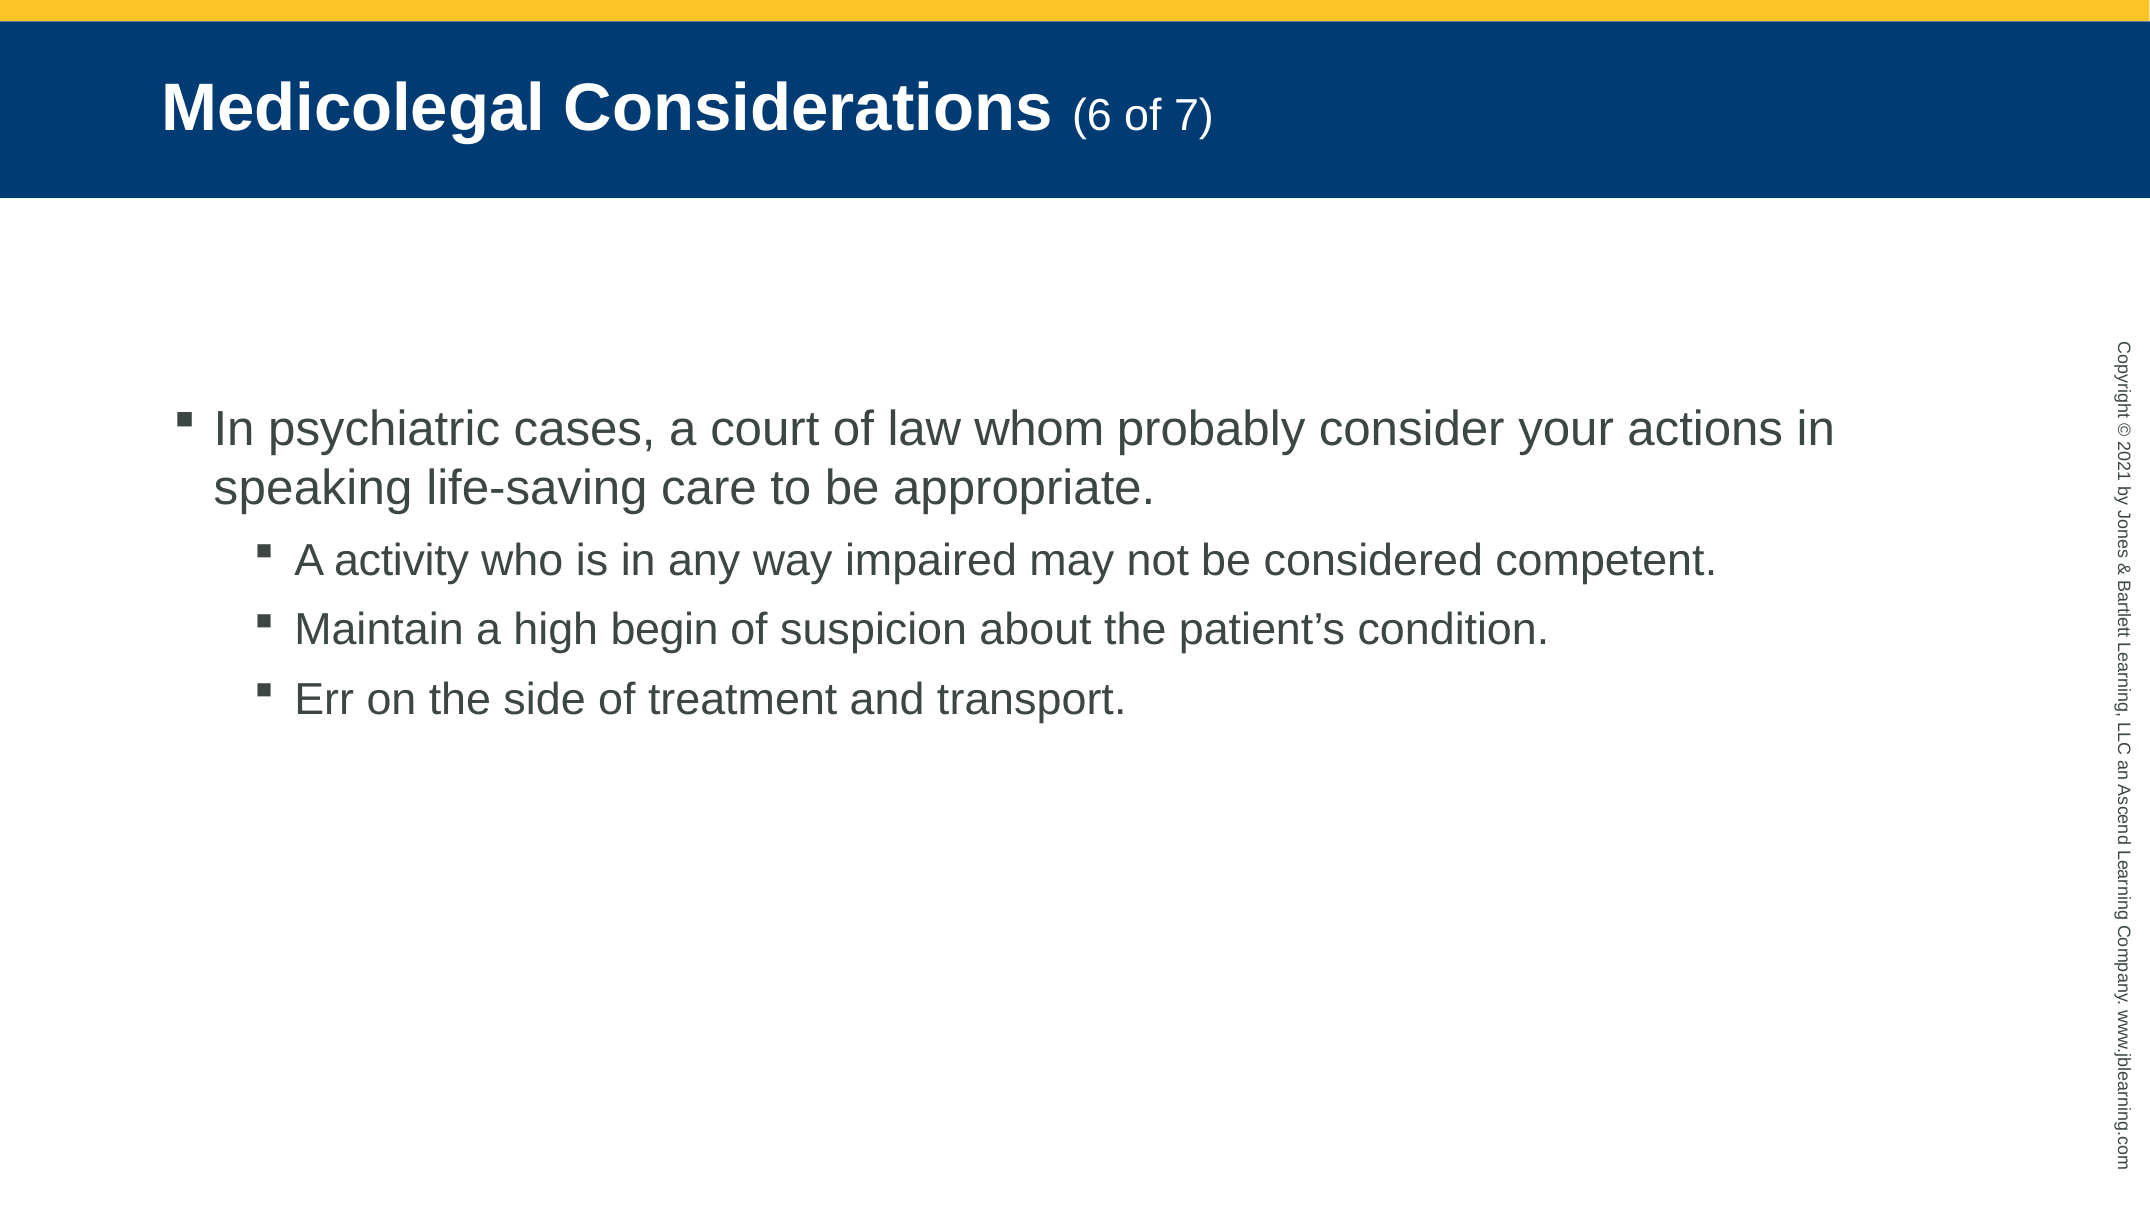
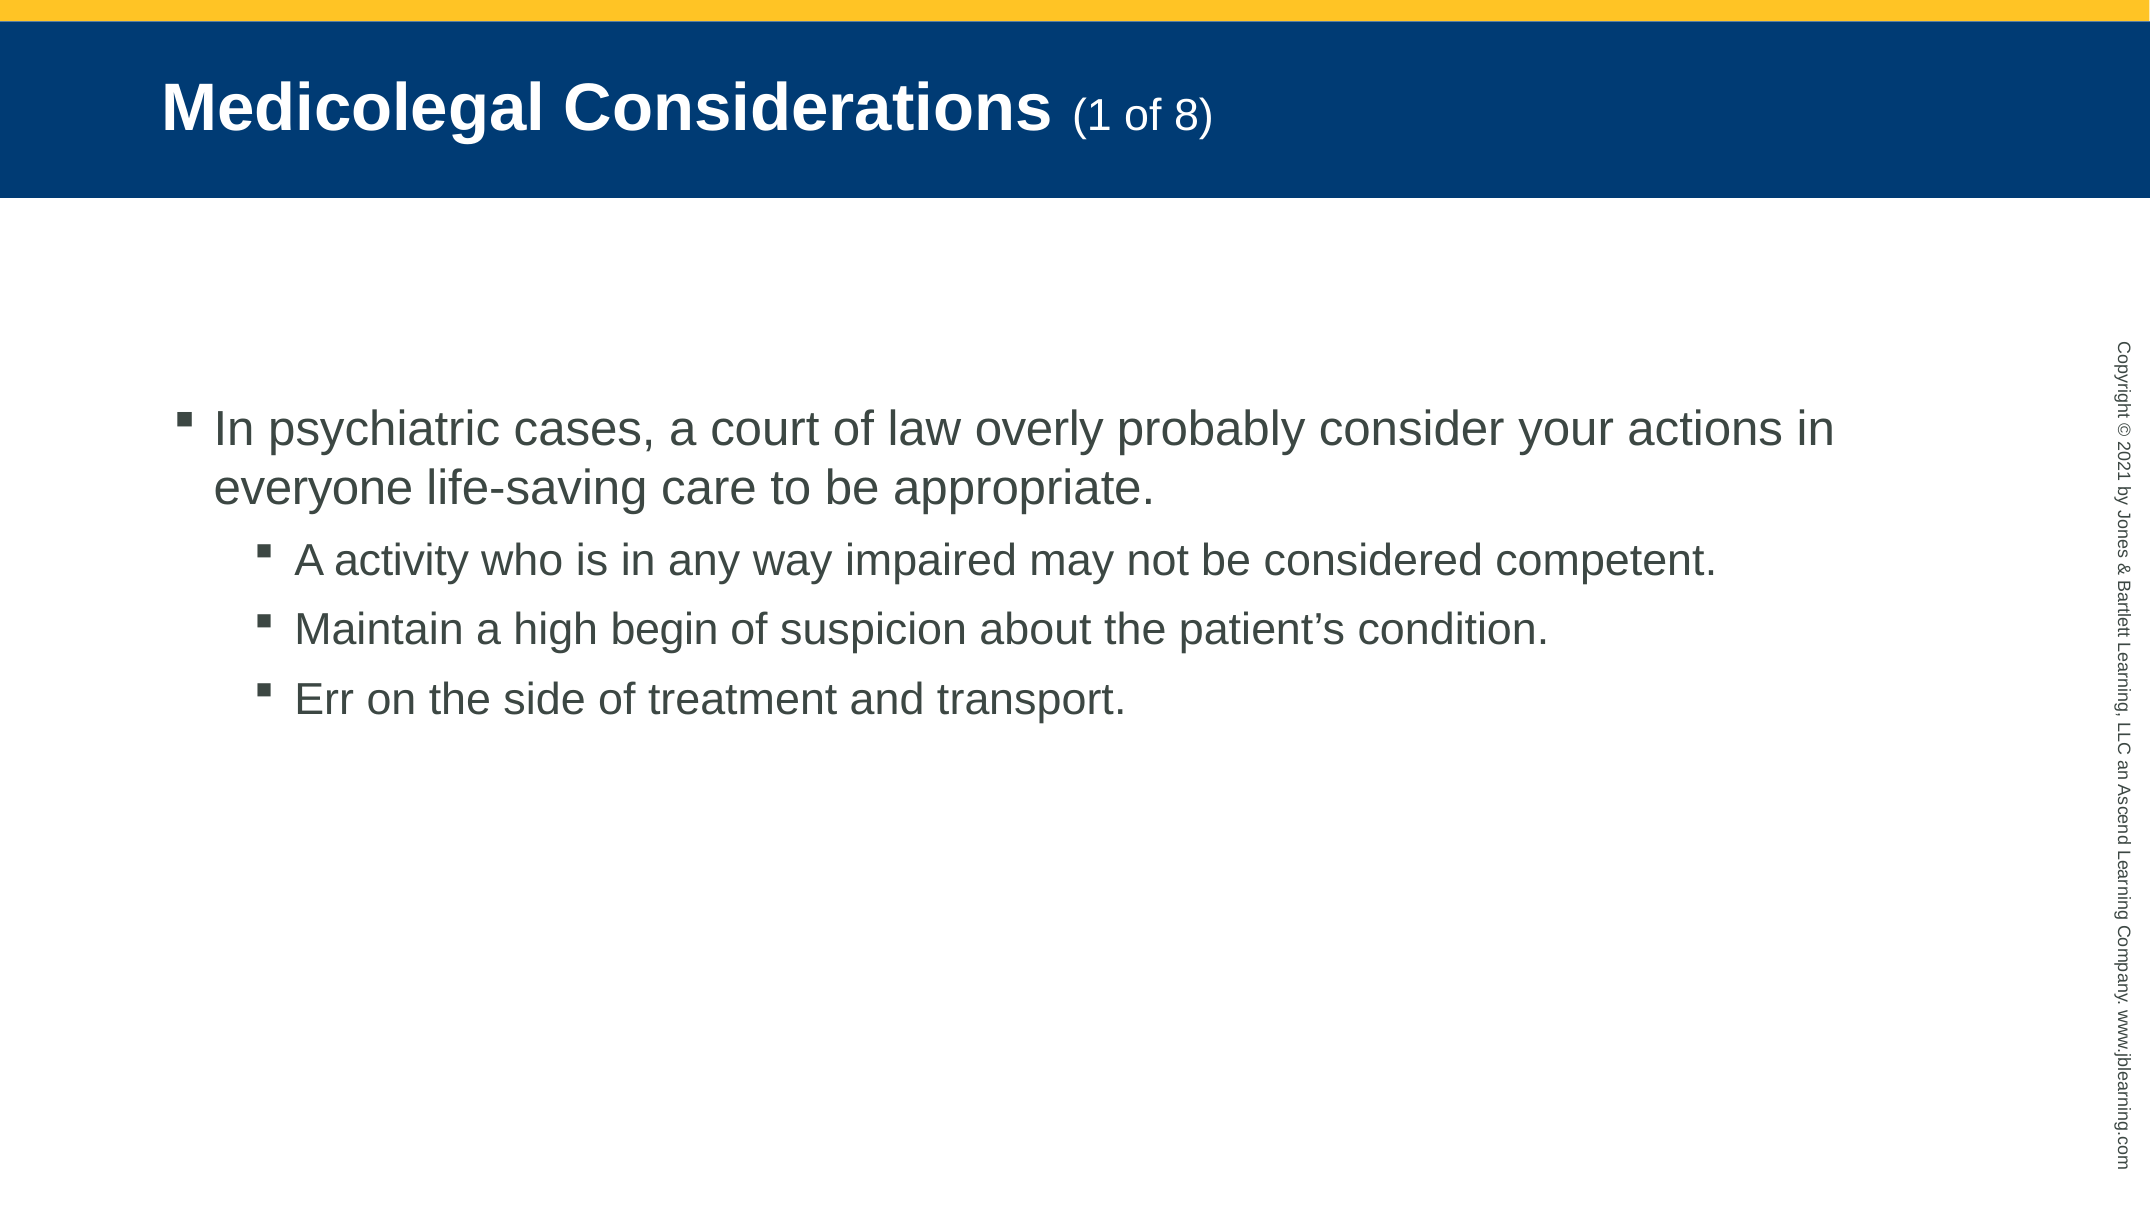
Considerations 6: 6 -> 1 (1092, 115)
7: 7 -> 8 (1194, 115)
whom: whom -> overly (1039, 430)
speaking: speaking -> everyone (313, 489)
